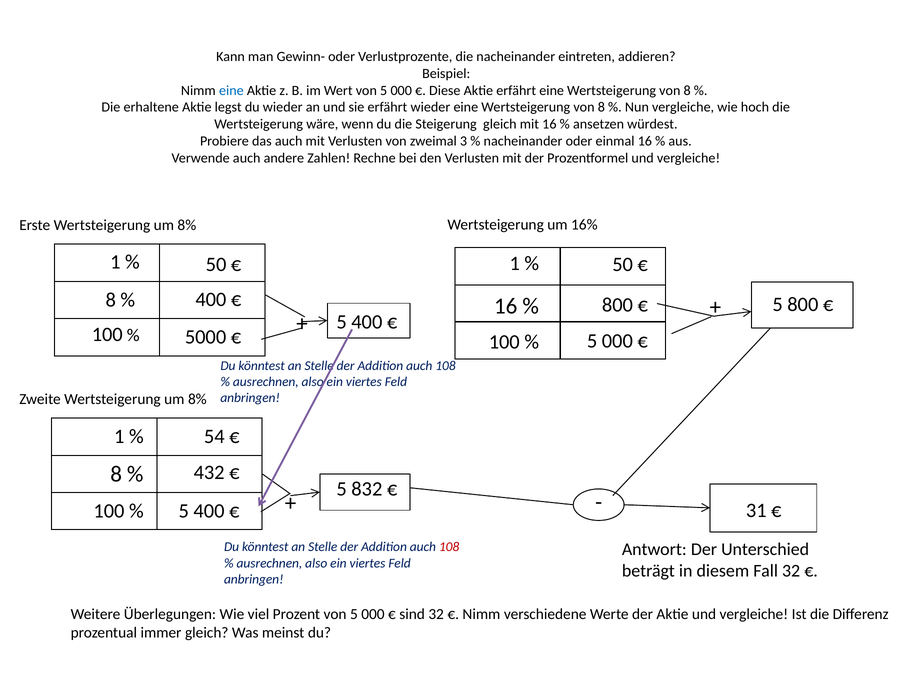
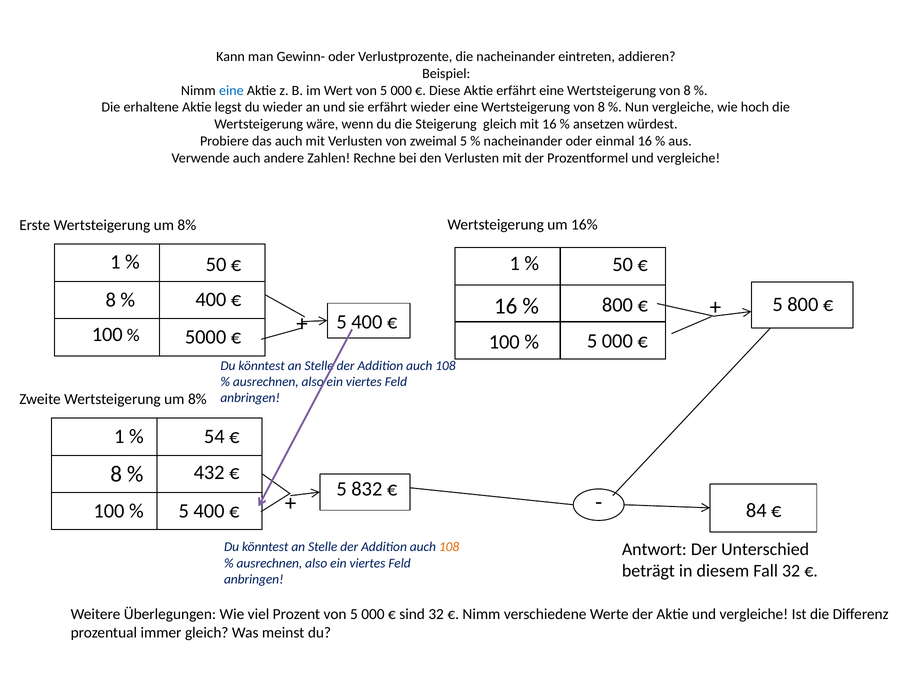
zweimal 3: 3 -> 5 (464, 141)
31: 31 -> 84 (756, 511)
108 colour: red -> orange (449, 547)
